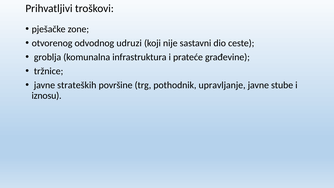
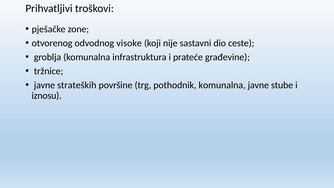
udruzi: udruzi -> visoke (129, 43)
pothodnik upravljanje: upravljanje -> komunalna (222, 85)
